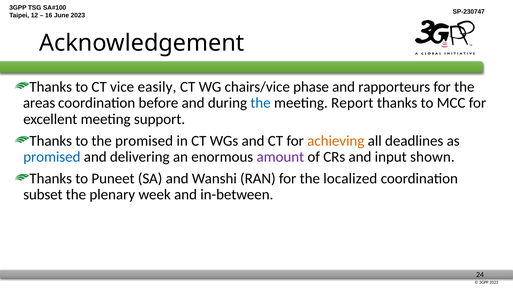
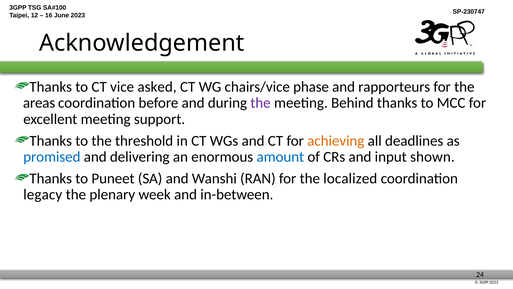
easily: easily -> asked (157, 87)
the colour: blue -> purple (261, 103)
Report: Report -> Behind (352, 103)
the promised: promised -> threshold (144, 141)
amount colour: purple -> blue (280, 157)
subset: subset -> legacy (43, 194)
